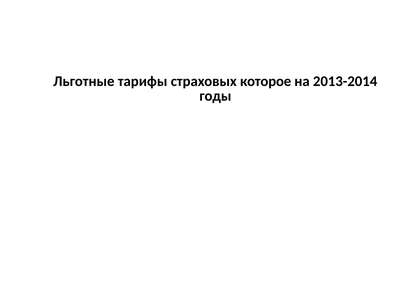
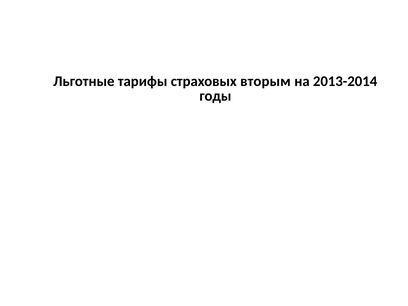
которое: которое -> вторым (265, 81)
